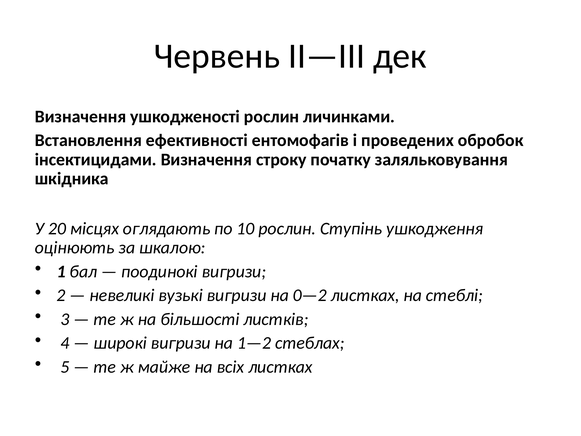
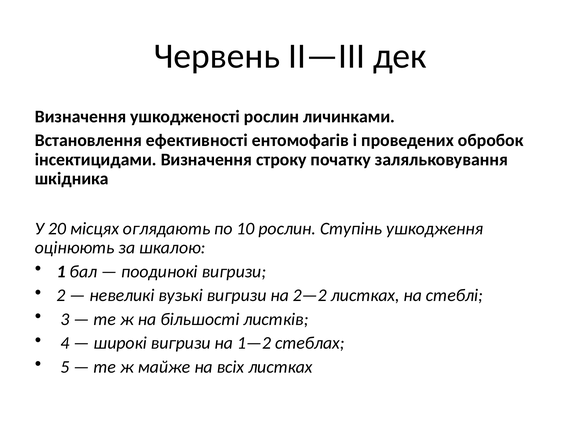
0—2: 0—2 -> 2—2 (310, 295)
